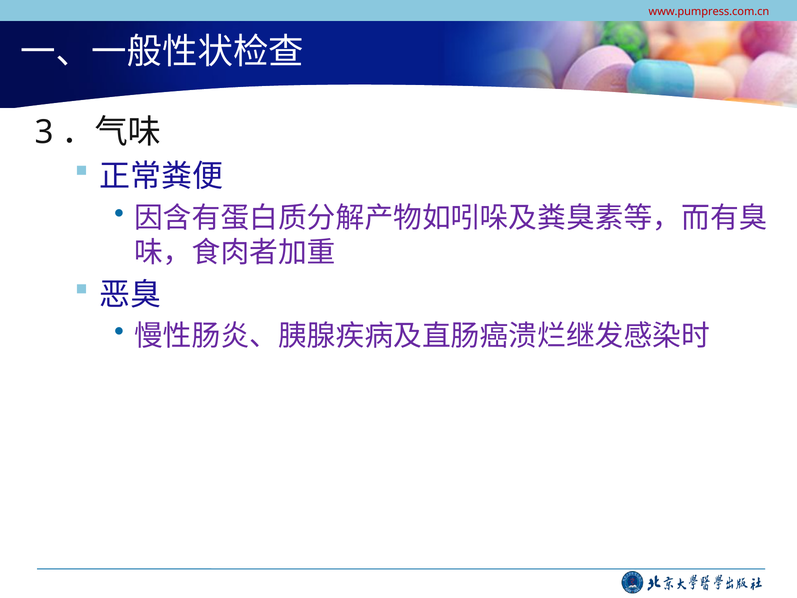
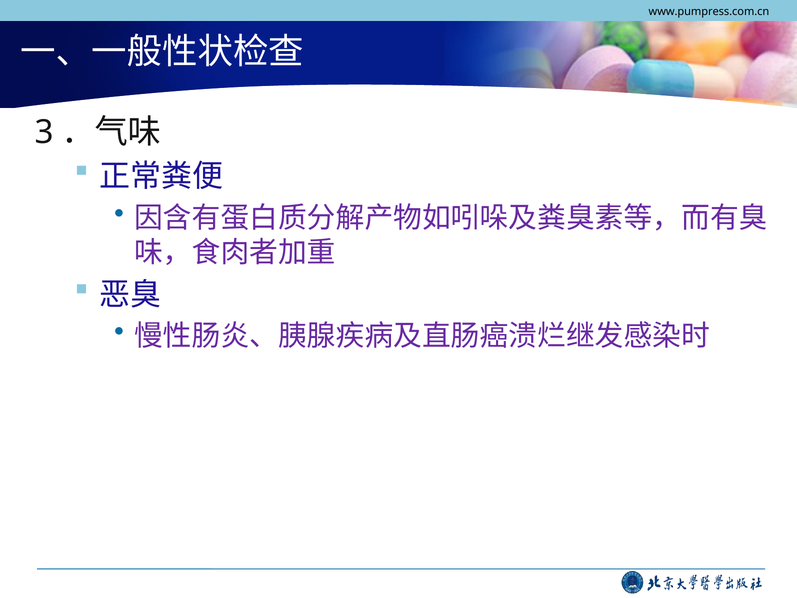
www.pumpress.com.cn colour: red -> black (709, 11)
